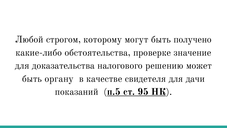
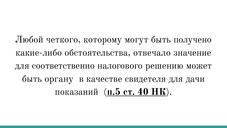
строгом: строгом -> четкого (63, 39)
проверке: проверке -> отвечало (152, 52)
доказательства: доказательства -> соответственно (63, 65)
95: 95 -> 40 (143, 92)
